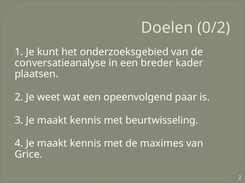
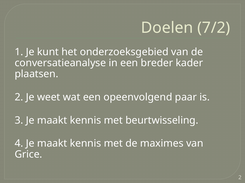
0/2: 0/2 -> 7/2 (214, 28)
